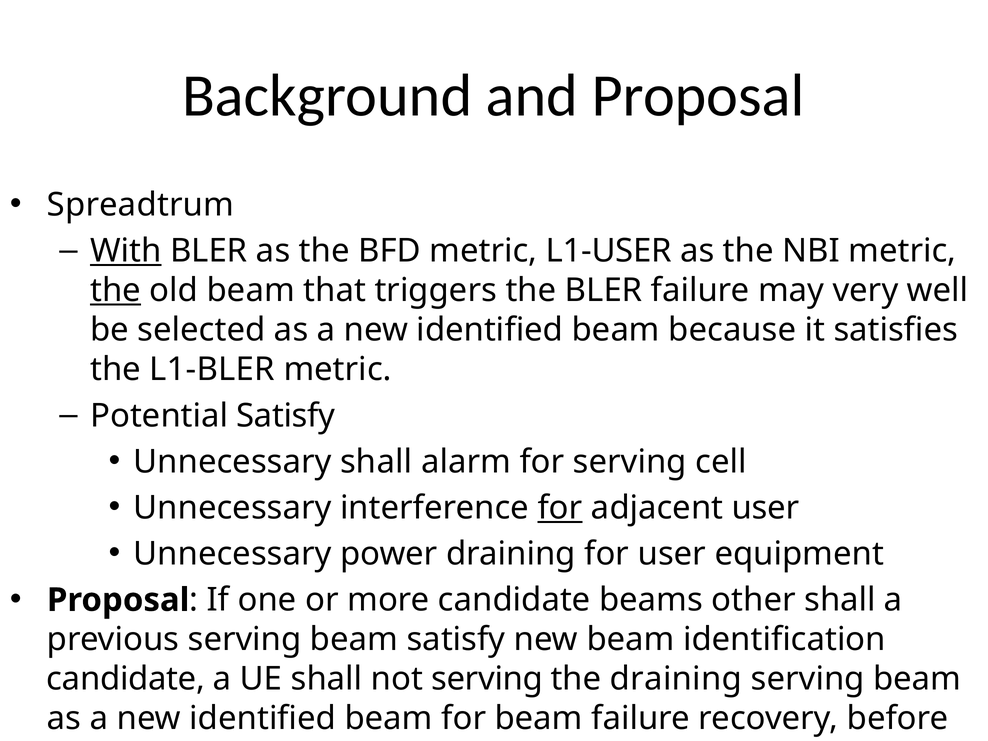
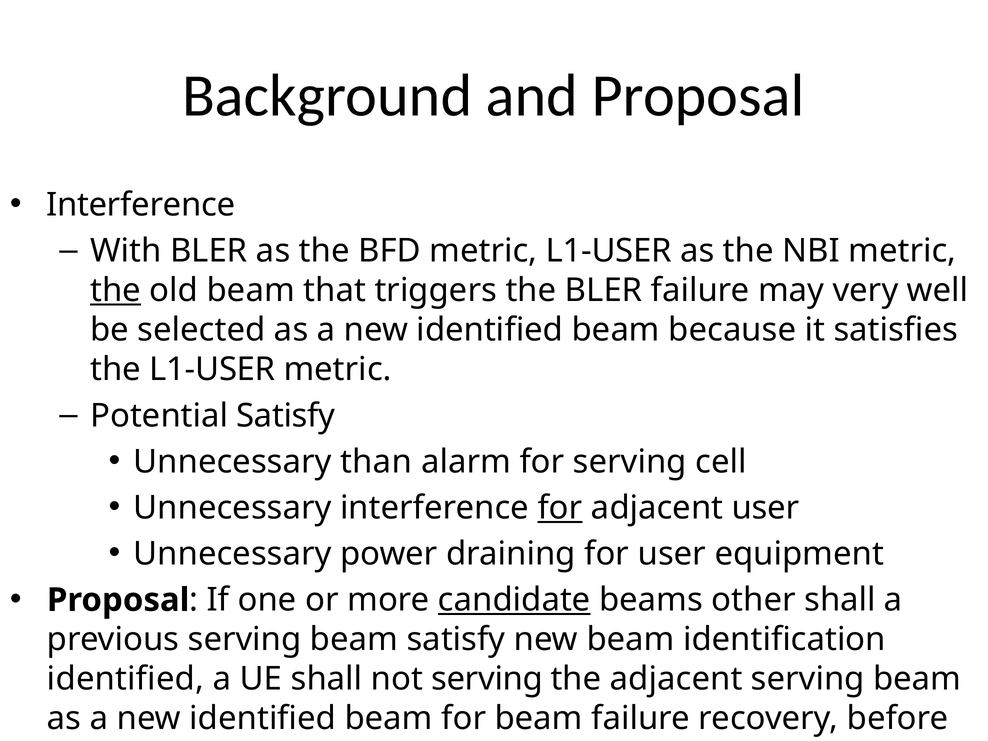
Spreadtrum: Spreadtrum -> Interference (141, 205)
With underline: present -> none (126, 251)
the L1-BLER: L1-BLER -> L1-USER (212, 370)
Unnecessary shall: shall -> than (376, 462)
candidate underline: none -> present (514, 600)
candidate: candidate -> identified (125, 679)
the draining: draining -> adjacent (676, 679)
